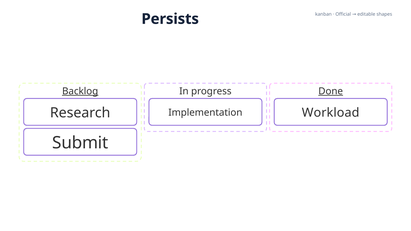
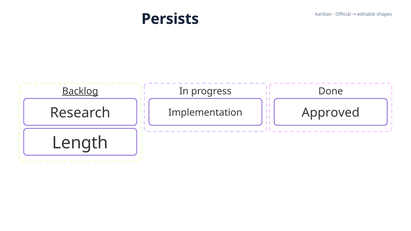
Done underline: present -> none (331, 91)
Workload: Workload -> Approved (331, 113)
Submit: Submit -> Length (80, 143)
